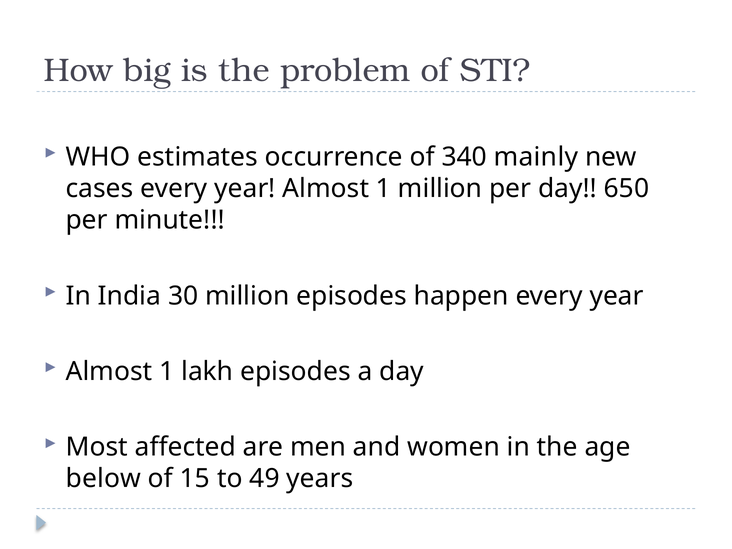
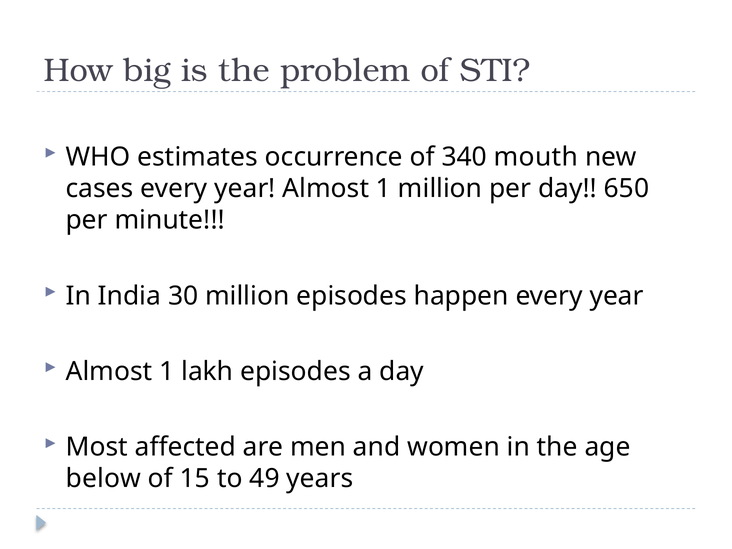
mainly: mainly -> mouth (536, 157)
